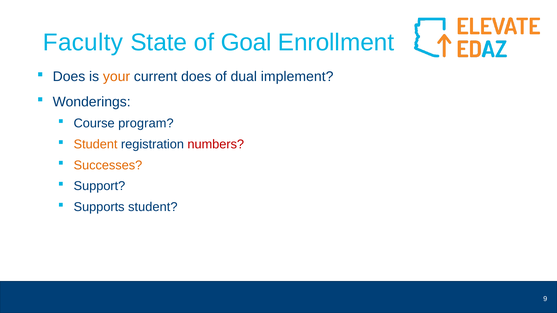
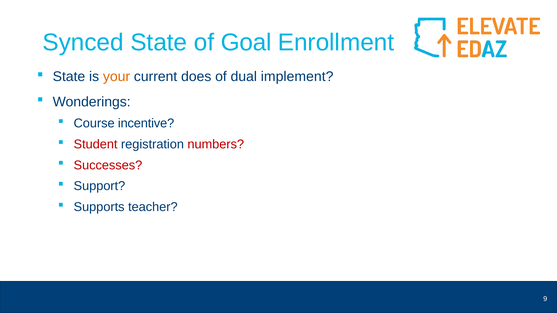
Faculty: Faculty -> Synced (83, 43)
Does: Does -> State (69, 77)
program: program -> incentive (146, 123)
Student colour: orange -> red (96, 144)
Successes colour: orange -> red (108, 165)
Supports student: student -> teacher (153, 207)
